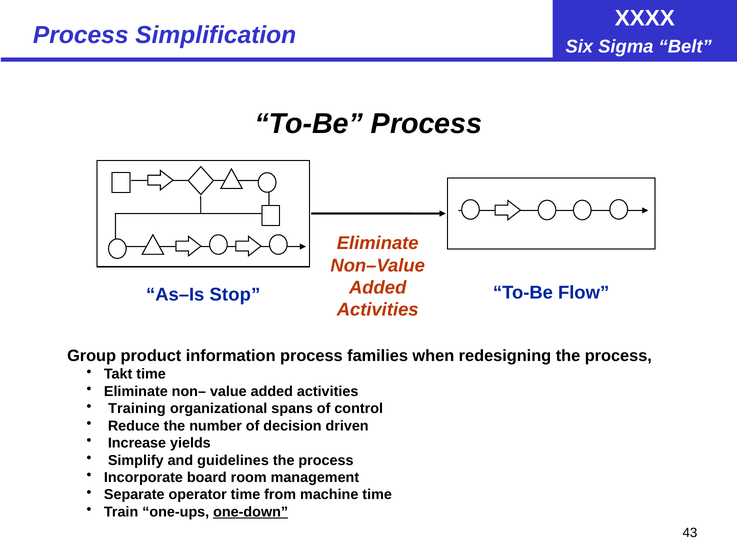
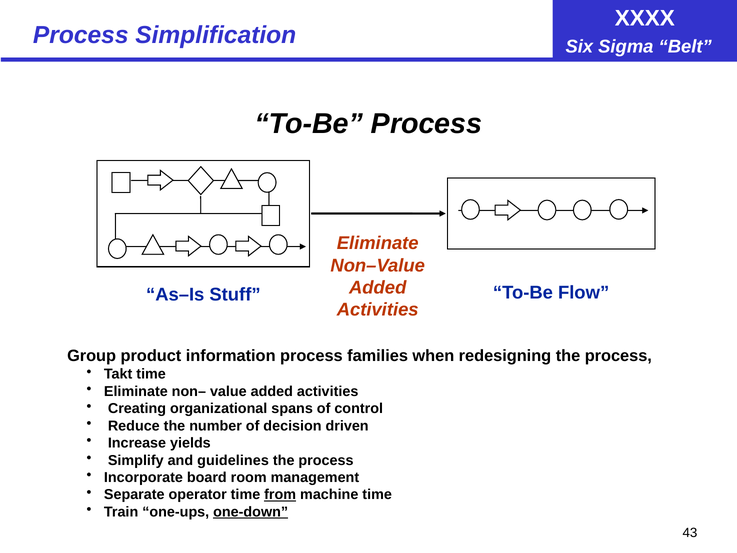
Stop: Stop -> Stuff (235, 294)
Training: Training -> Creating (137, 408)
from underline: none -> present (280, 494)
